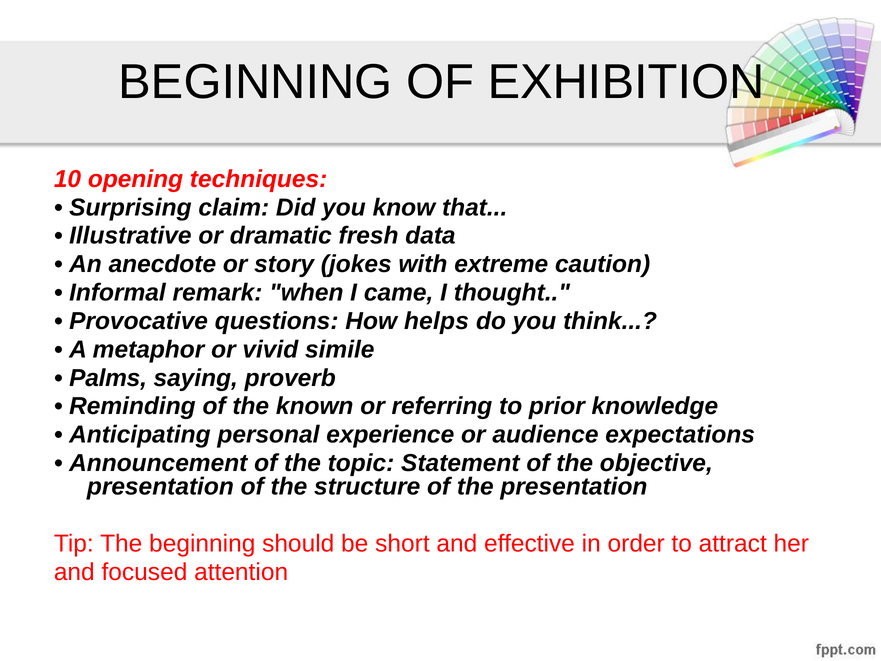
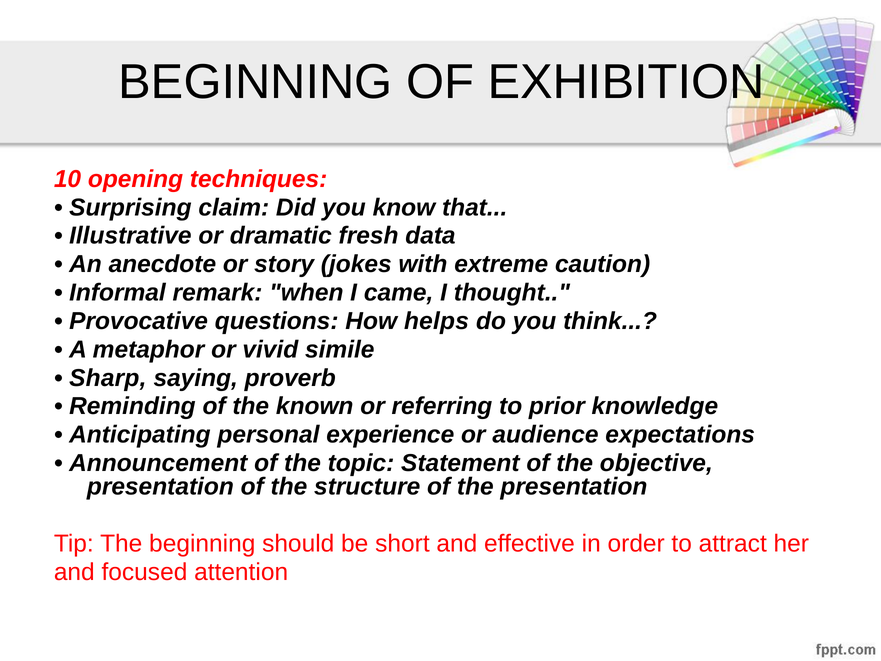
Palms: Palms -> Sharp (108, 378)
